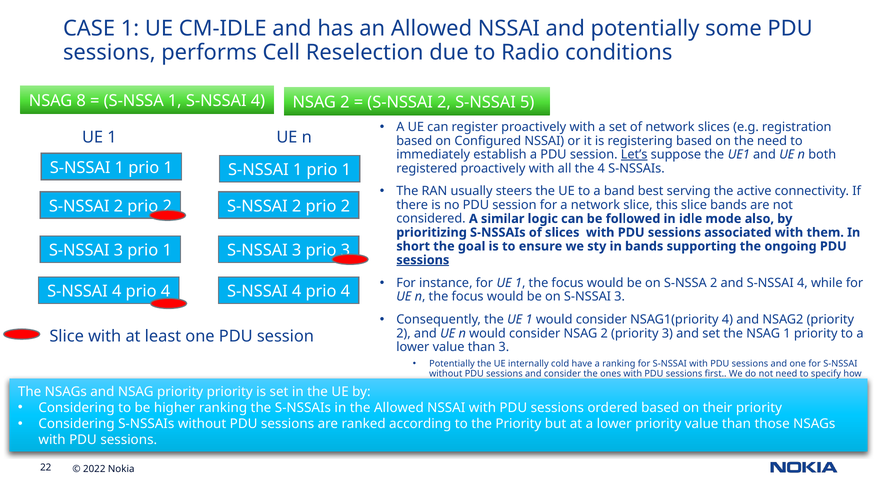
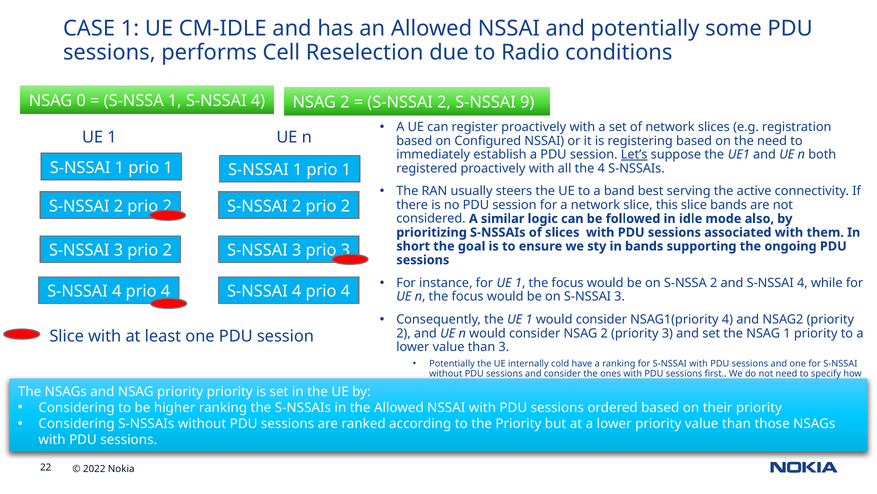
8: 8 -> 0 (81, 101)
5: 5 -> 9 (527, 102)
3 prio 1: 1 -> 2 (167, 250)
sessions underline: present -> none (423, 260)
